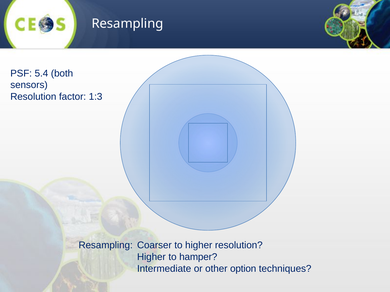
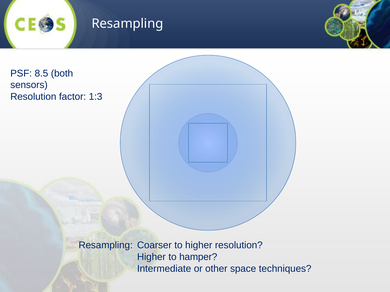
5.4: 5.4 -> 8.5 (41, 73)
option: option -> space (243, 269)
